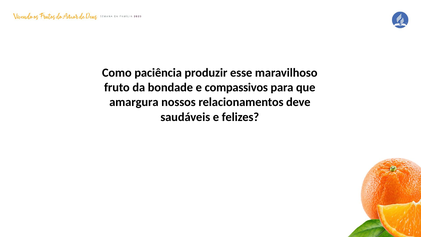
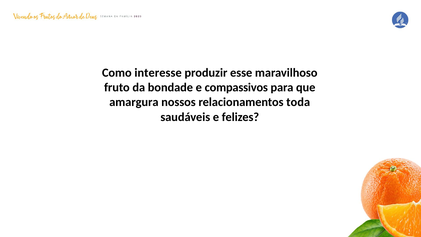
paciência: paciência -> interesse (158, 73)
deve: deve -> toda (298, 102)
